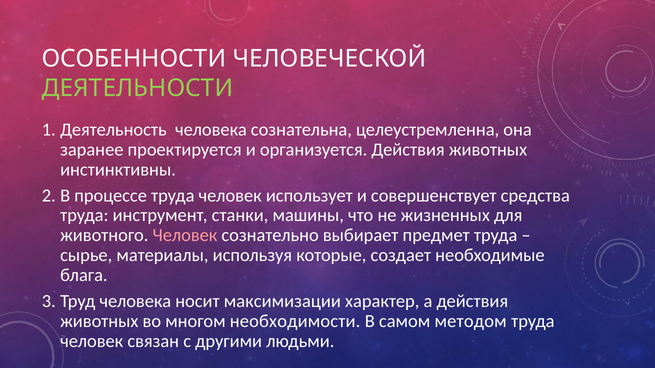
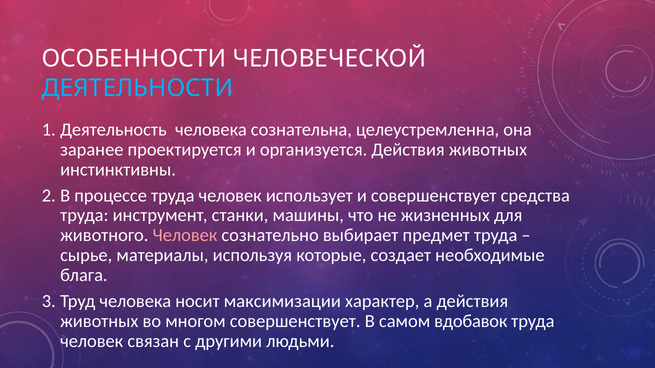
ДЕЯТЕЛЬНОСТИ colour: light green -> light blue (137, 88)
многом необходимости: необходимости -> совершенствует (295, 321)
методом: методом -> вдобавок (471, 321)
